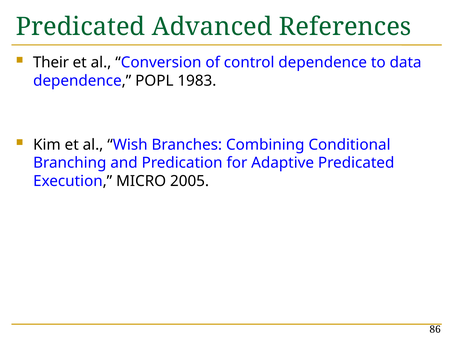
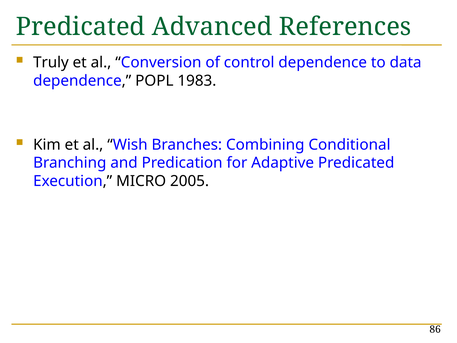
Their: Their -> Truly (51, 62)
